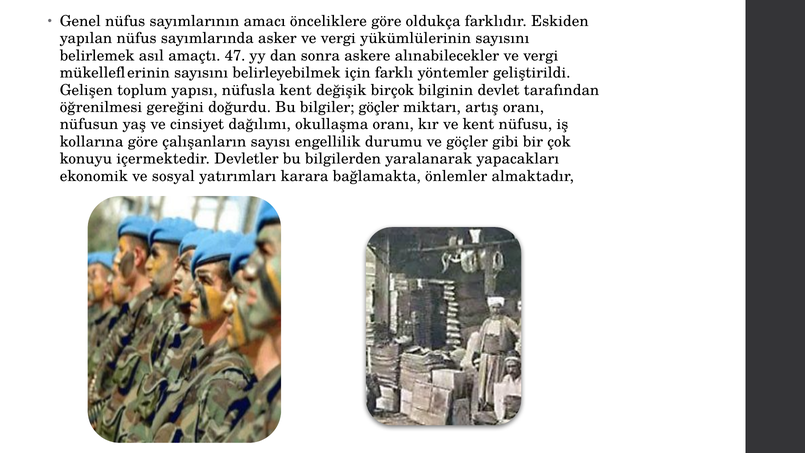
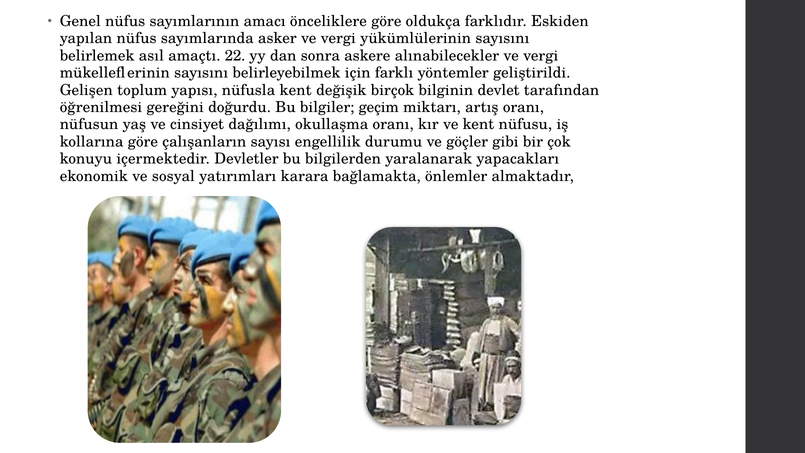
47: 47 -> 22 (235, 56)
bilgiler göçler: göçler -> geçim (379, 107)
